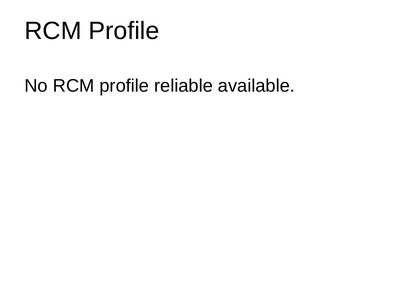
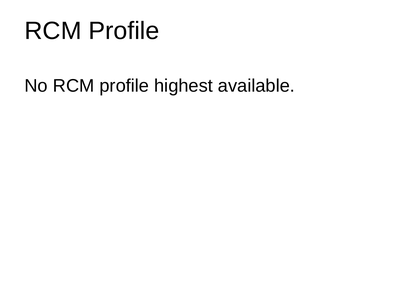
reliable: reliable -> highest (184, 86)
